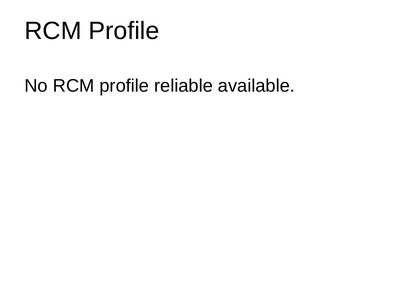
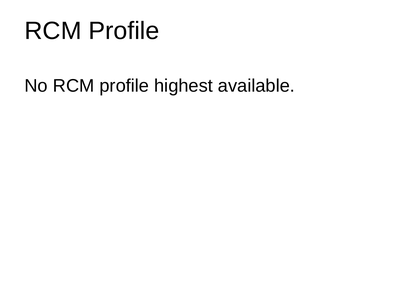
reliable: reliable -> highest (184, 86)
